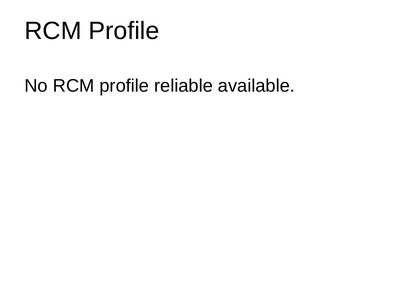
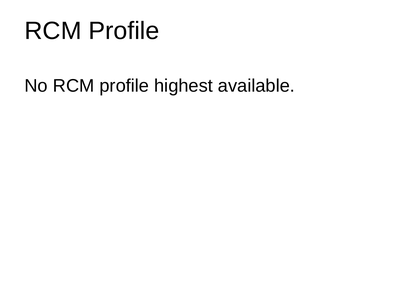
reliable: reliable -> highest (184, 86)
